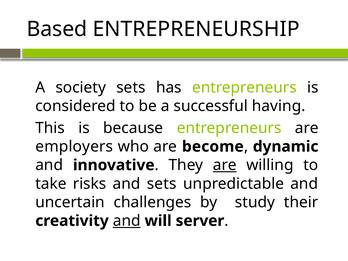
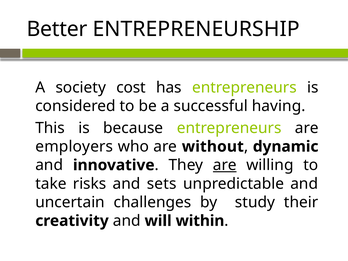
Based: Based -> Better (57, 29)
society sets: sets -> cost (131, 87)
become: become -> without (213, 147)
and underline: present -> none (127, 221)
server: server -> within (200, 221)
